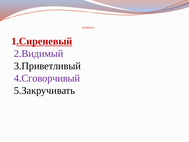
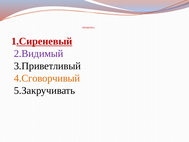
4.Сговорчивый colour: purple -> orange (47, 78)
